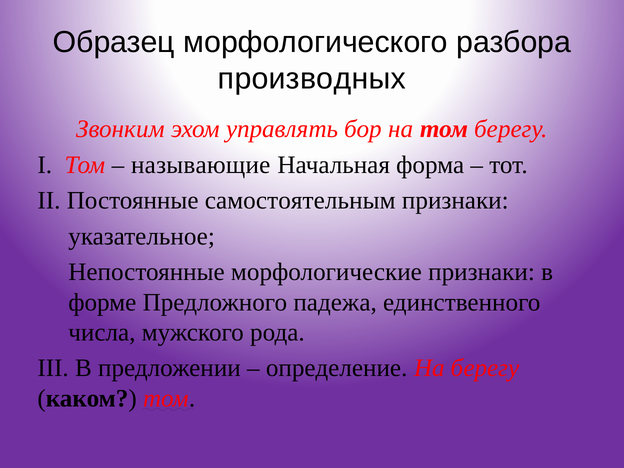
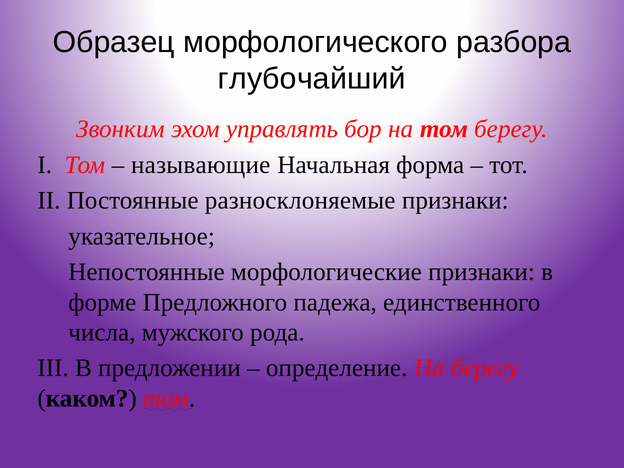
производных: производных -> глубочайший (312, 79)
самостоятельным: самостоятельным -> разносклоняемые (300, 201)
